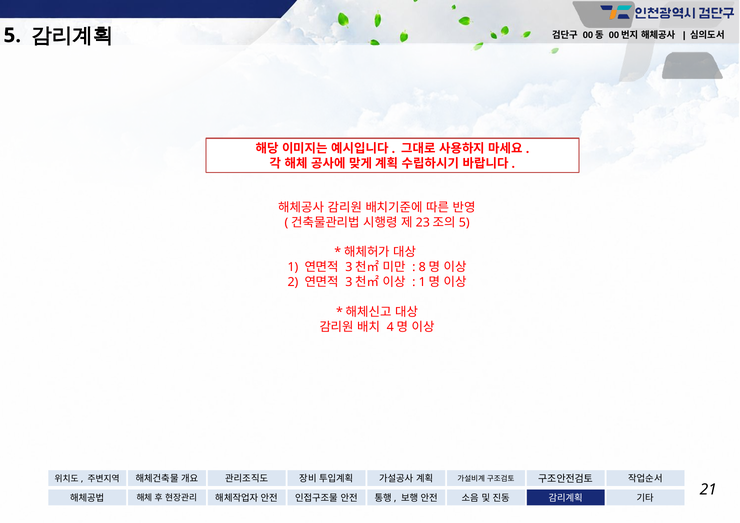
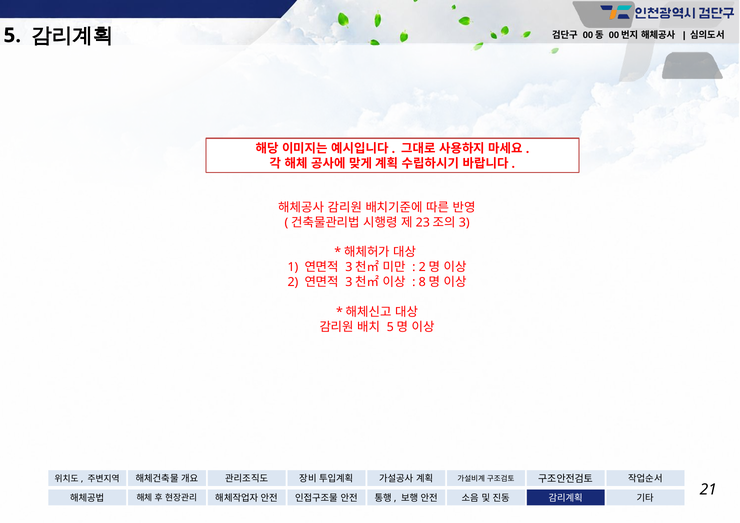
5: 5 -> 3 (464, 223)
8: 8 -> 2 (422, 267)
1: 1 -> 8 (422, 282)
4: 4 -> 5 (390, 327)
